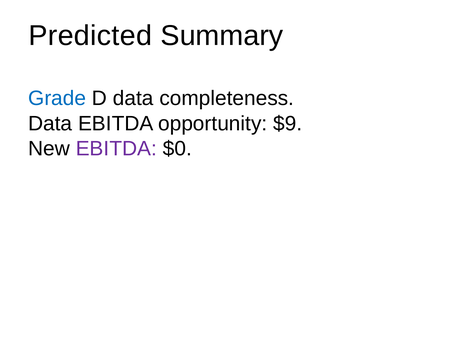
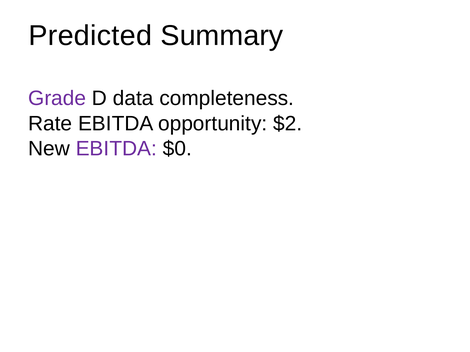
Grade colour: blue -> purple (57, 99)
Data: Data -> Rate (50, 124)
$9: $9 -> $2 (288, 124)
